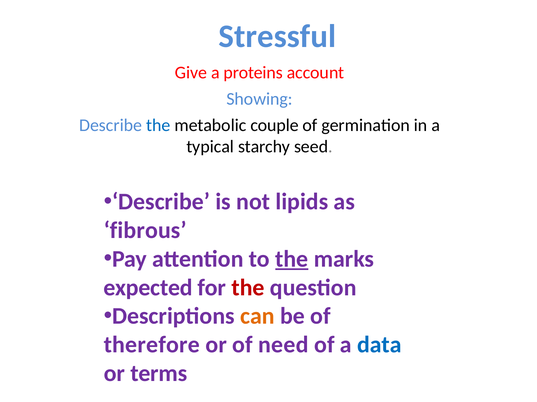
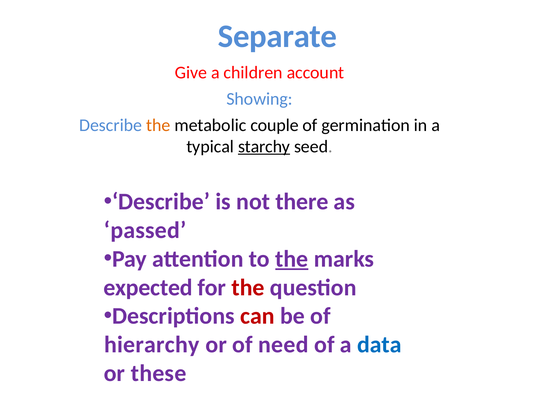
Stressful: Stressful -> Separate (277, 37)
proteins: proteins -> children (253, 73)
the colour: blue -> orange (158, 125)
starchy underline: none -> present (264, 147)
lipids: lipids -> there (302, 202)
fibrous: fibrous -> passed (145, 231)
can colour: orange -> red (257, 317)
therefore: therefore -> hierarchy (152, 345)
terms: terms -> these (159, 374)
